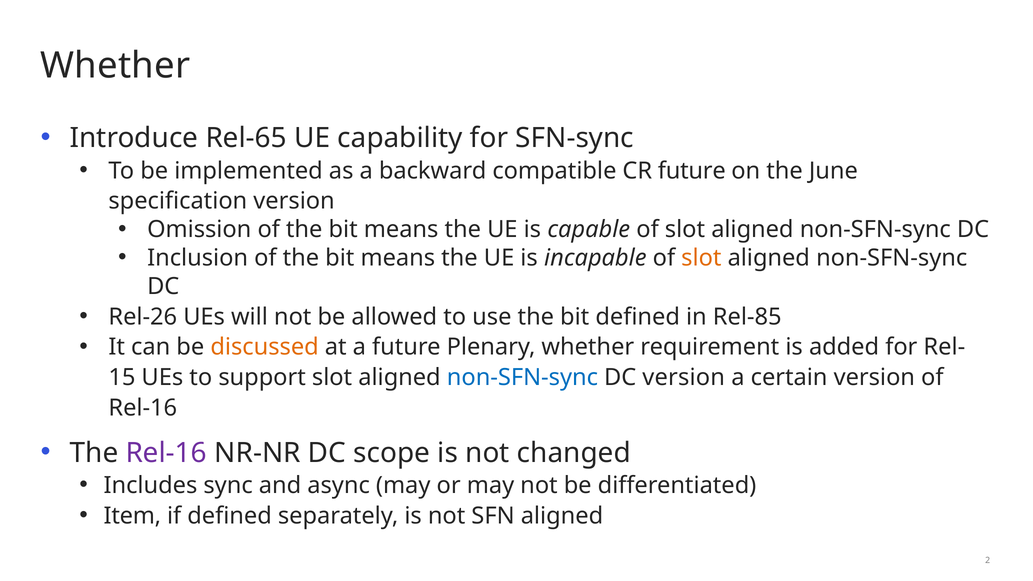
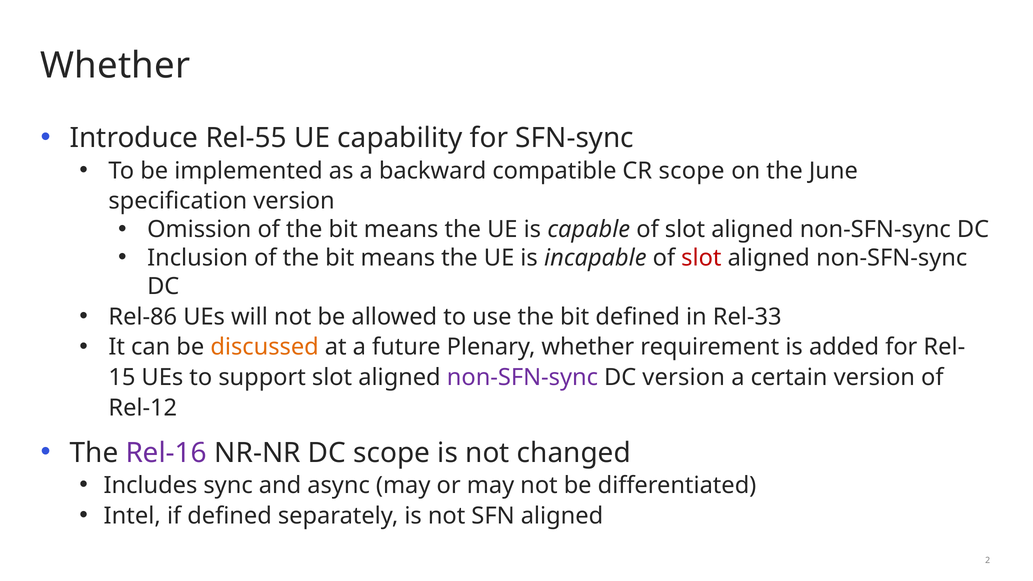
Rel-65: Rel-65 -> Rel-55 (246, 138)
CR future: future -> scope (692, 171)
slot colour: orange -> red (701, 258)
Rel-26: Rel-26 -> Rel-86 (143, 317)
Rel-85: Rel-85 -> Rel-33 (747, 317)
non-SFN-sync colour: blue -> purple (522, 378)
Rel-16: Rel-16 -> Rel-12 (143, 408)
Item: Item -> Intel (132, 516)
